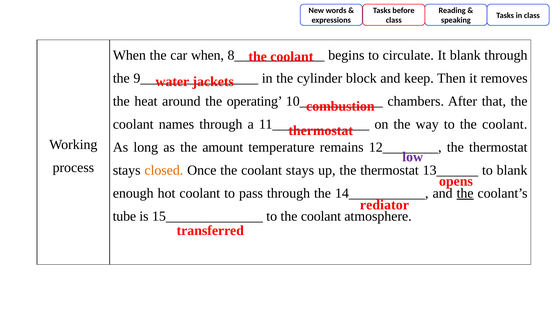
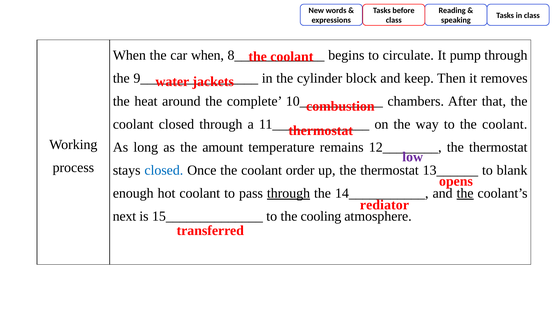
It blank: blank -> pump (465, 55)
operating: operating -> complete (255, 101)
coolant names: names -> closed (176, 124)
closed colour: orange -> blue (164, 170)
coolant stays: stays -> order (300, 170)
through underline: none -> present (288, 193)
tube: tube -> next (124, 216)
coolant: coolant -> cooling (321, 216)
